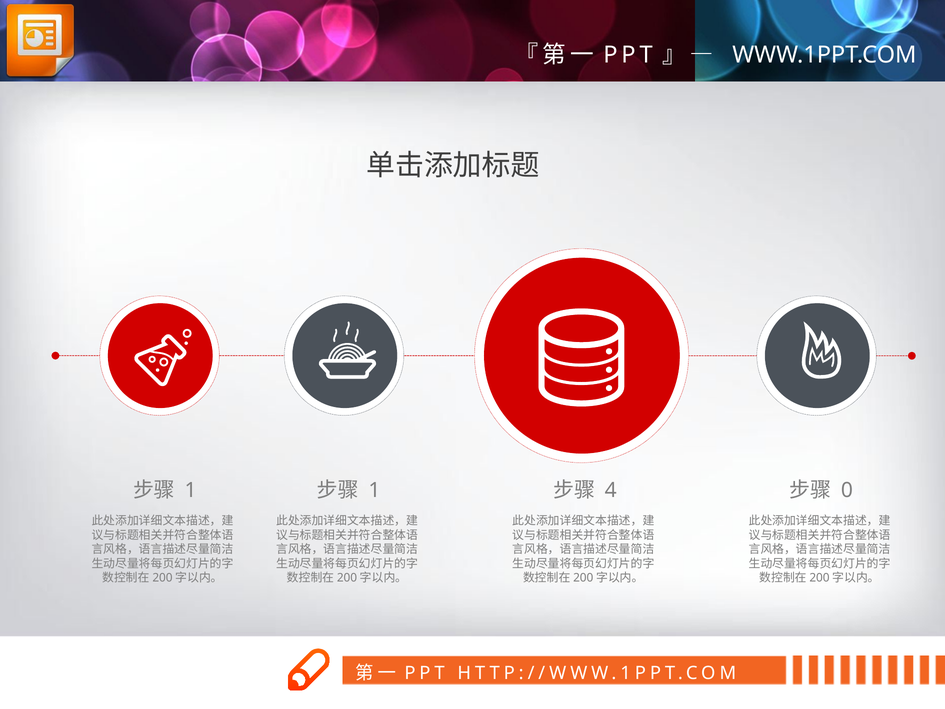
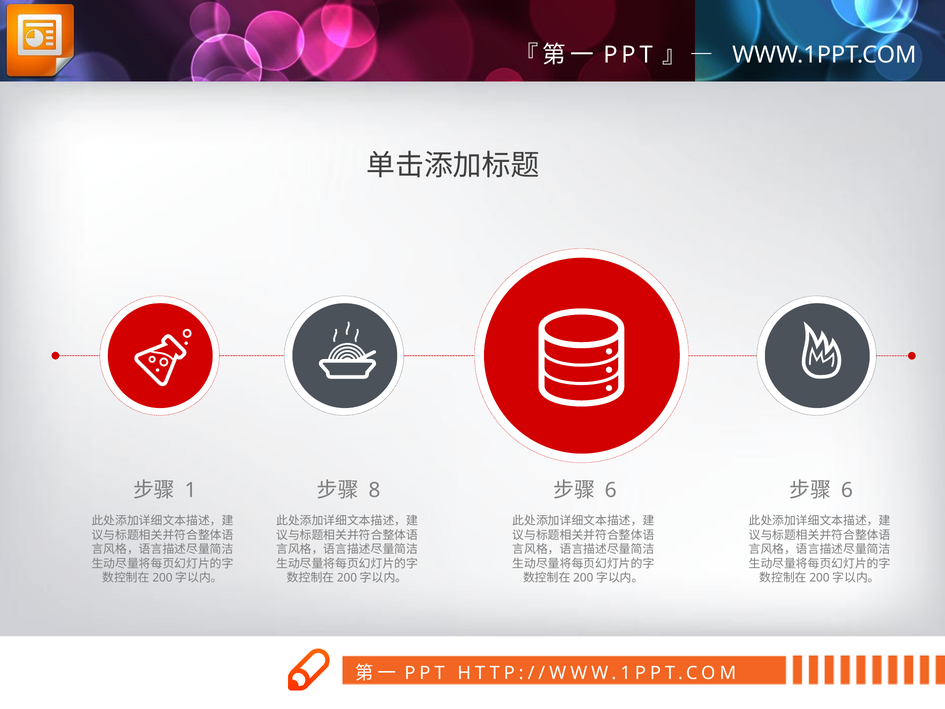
1: 1 -> 8 (374, 490)
4: 4 -> 6 (611, 490)
0: 0 -> 6 (847, 490)
